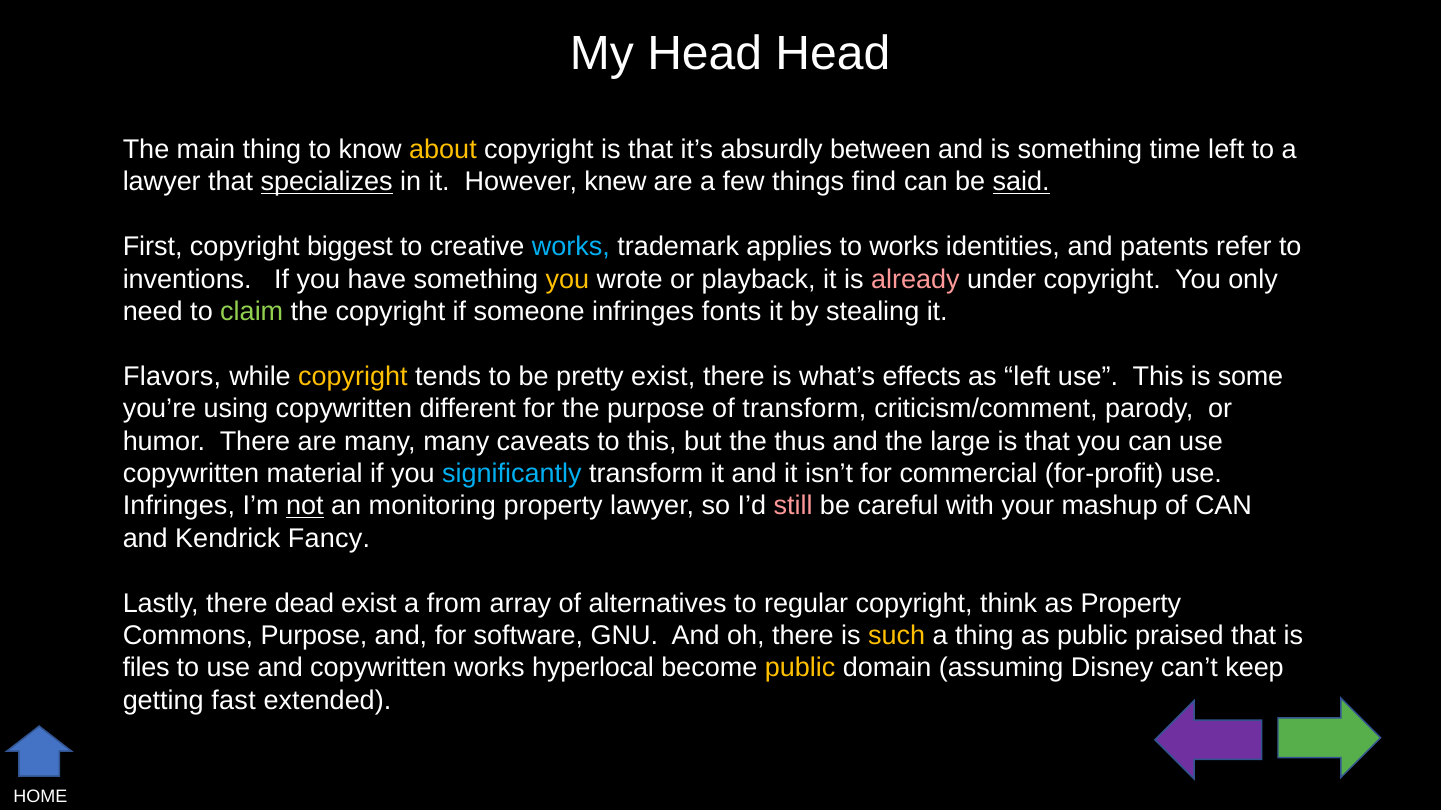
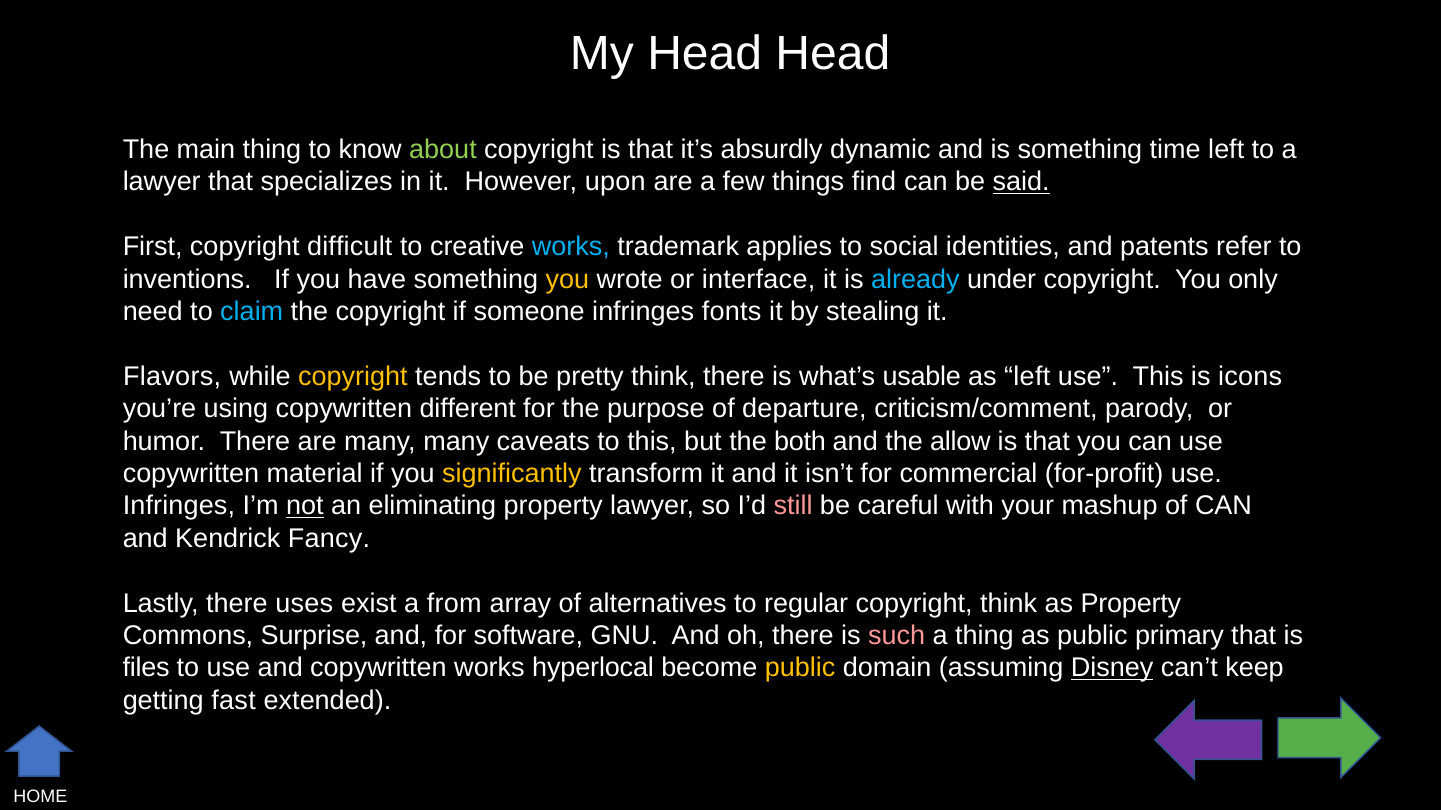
about colour: yellow -> light green (443, 150)
between: between -> dynamic (880, 150)
specializes underline: present -> none (327, 182)
knew: knew -> upon (615, 182)
biggest: biggest -> difficult (350, 247)
to works: works -> social (904, 247)
playback: playback -> interface (759, 279)
already colour: pink -> light blue (915, 279)
claim colour: light green -> light blue (252, 312)
pretty exist: exist -> think (663, 377)
effects: effects -> usable (922, 377)
some: some -> icons (1250, 377)
of transform: transform -> departure (804, 409)
thus: thus -> both (800, 442)
large: large -> allow (960, 442)
significantly colour: light blue -> yellow (512, 474)
monitoring: monitoring -> eliminating (432, 506)
dead: dead -> uses (304, 604)
Commons Purpose: Purpose -> Surprise (314, 636)
such colour: yellow -> pink (897, 636)
praised: praised -> primary (1180, 636)
Disney underline: none -> present (1112, 669)
